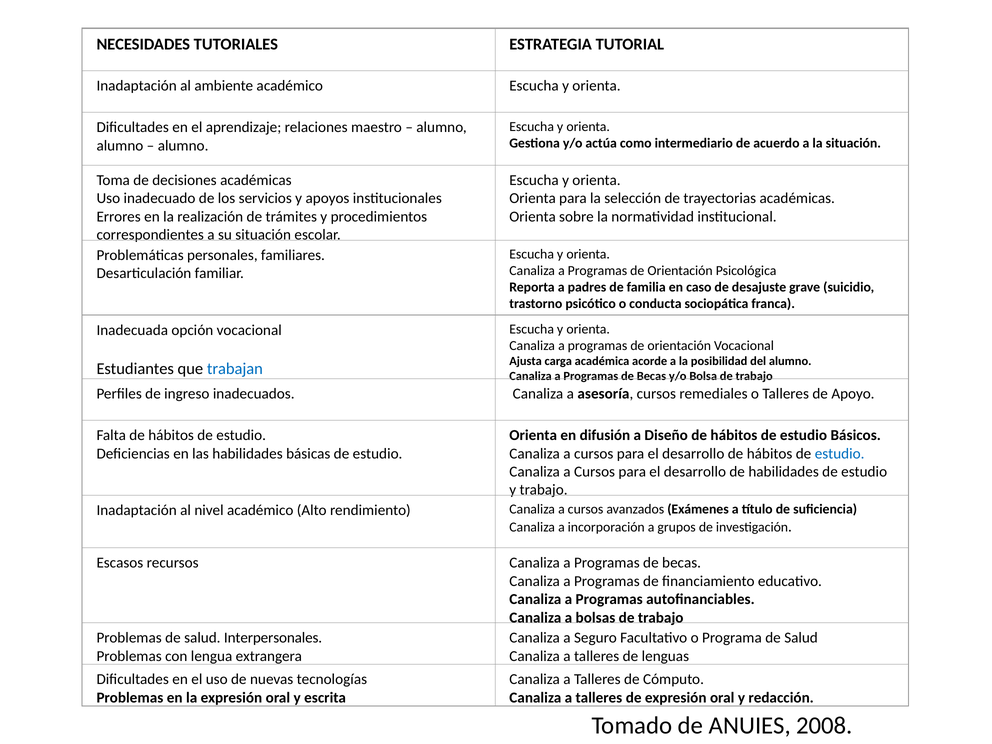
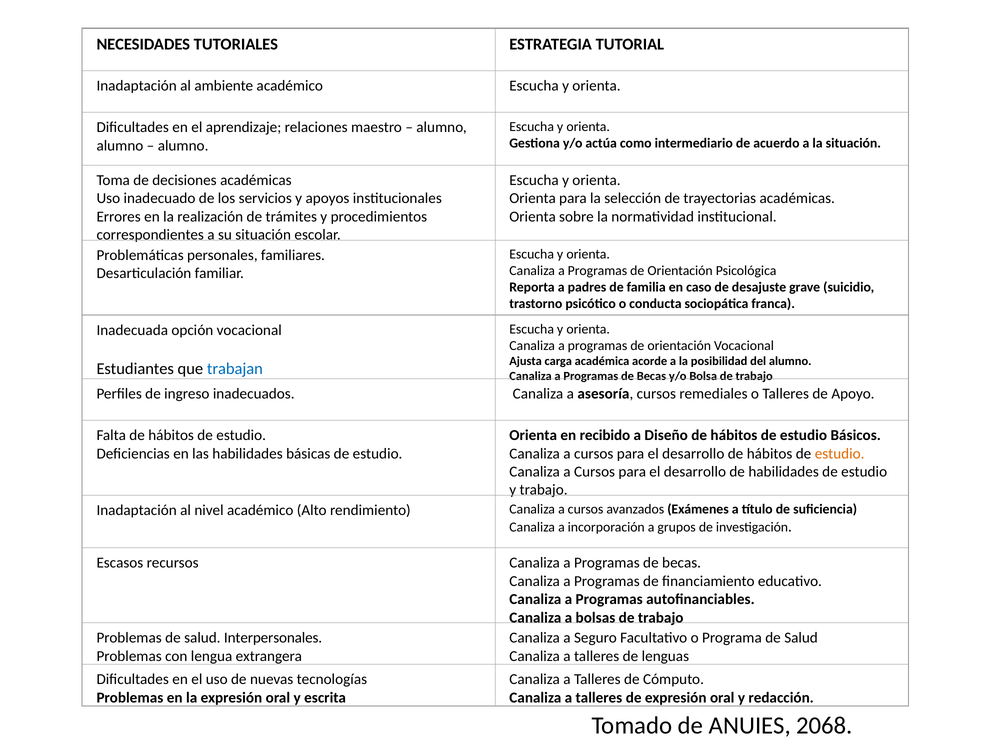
difusión: difusión -> recibido (605, 435)
estudio colour: blue -> orange (840, 454)
2008: 2008 -> 2068 (825, 725)
